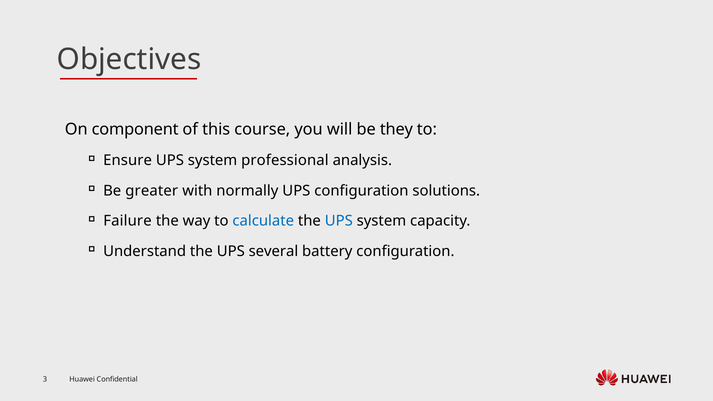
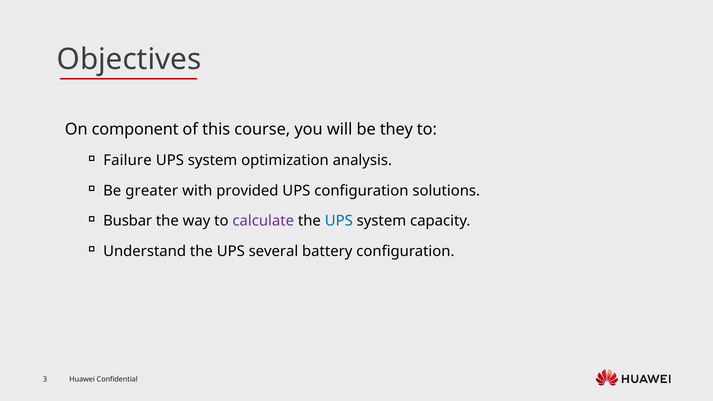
Ensure: Ensure -> Failure (127, 160)
professional: professional -> optimization (285, 160)
normally: normally -> provided (247, 191)
Failure: Failure -> Busbar (128, 221)
calculate colour: blue -> purple (263, 221)
